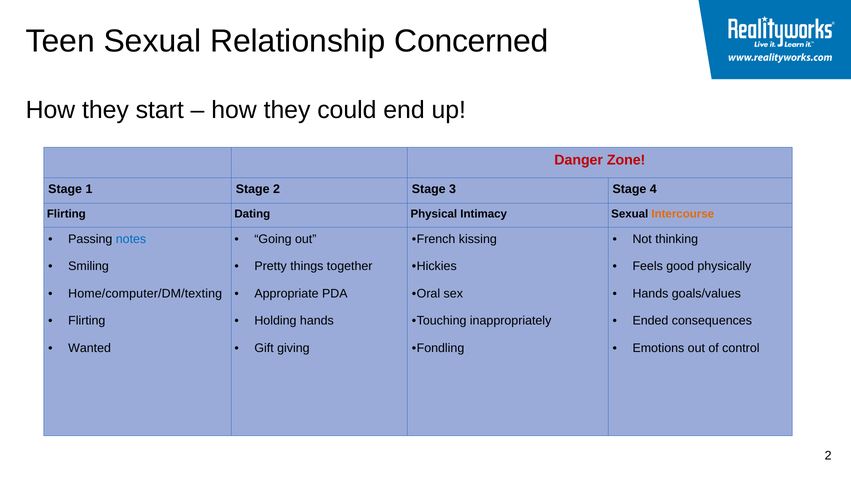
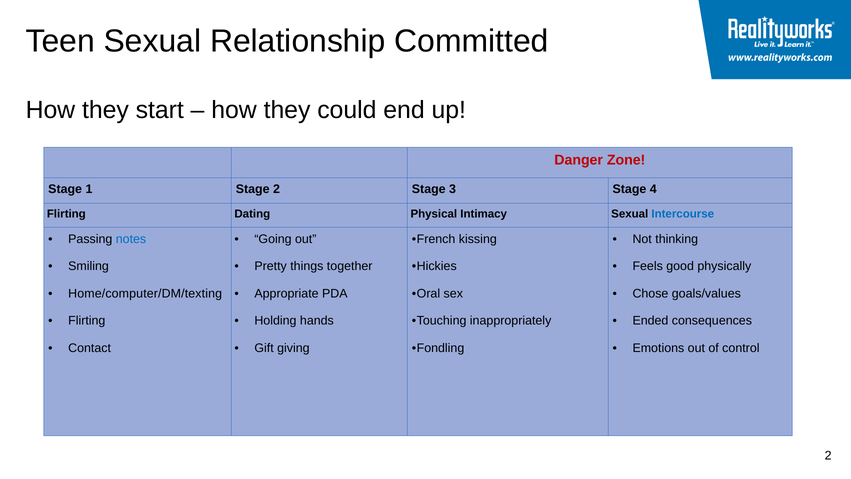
Concerned: Concerned -> Committed (471, 41)
Intercourse colour: orange -> blue (683, 214)
Hands: Hands -> Chose (650, 293)
Wanted: Wanted -> Contact (90, 348)
